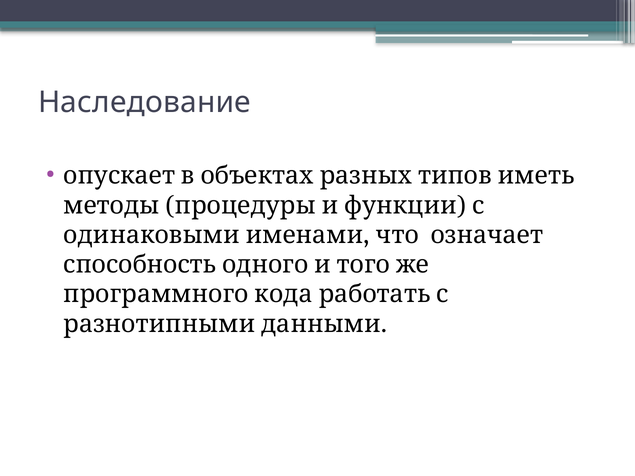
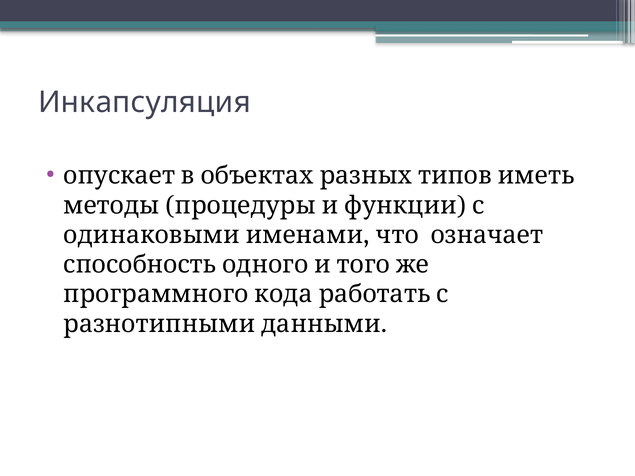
Наследование: Наследование -> Инкапсуляция (144, 103)
